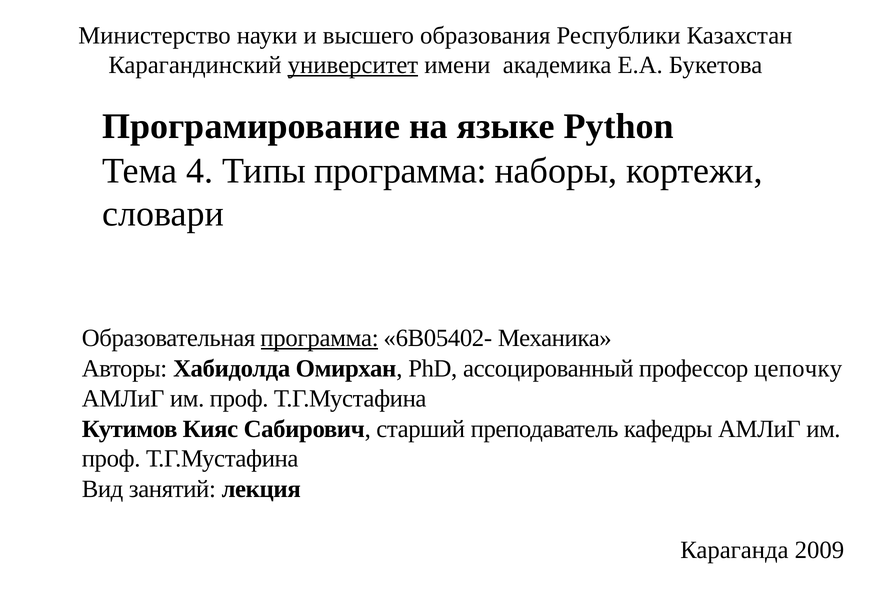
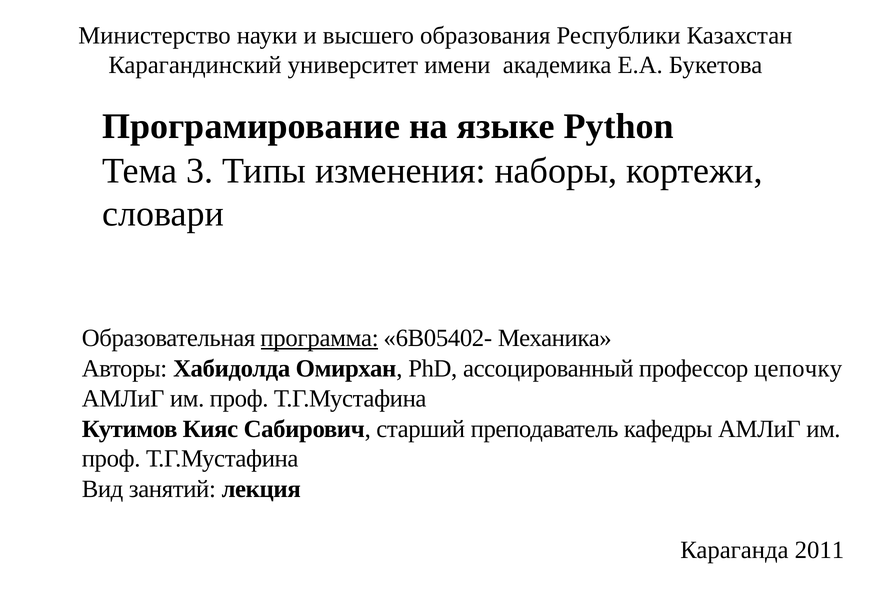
университет underline: present -> none (353, 65)
4: 4 -> 3 (200, 171)
Типы программа: программа -> изменения (400, 171)
2009: 2009 -> 2011 (819, 550)
